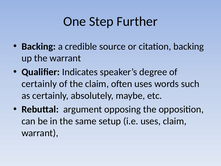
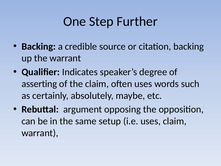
certainly: certainly -> asserting (39, 84)
